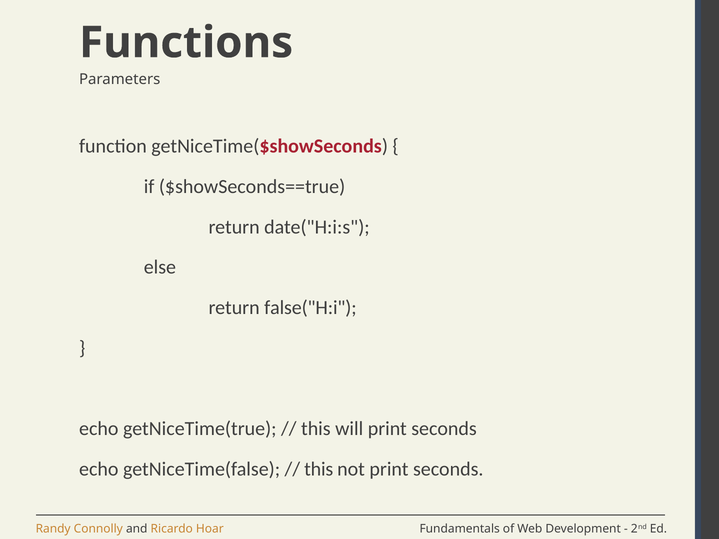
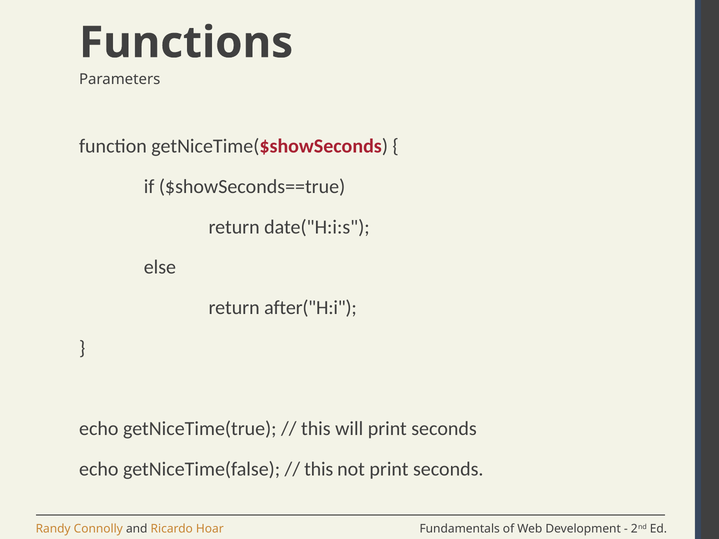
false("H:i: false("H:i -> after("H:i (310, 308)
